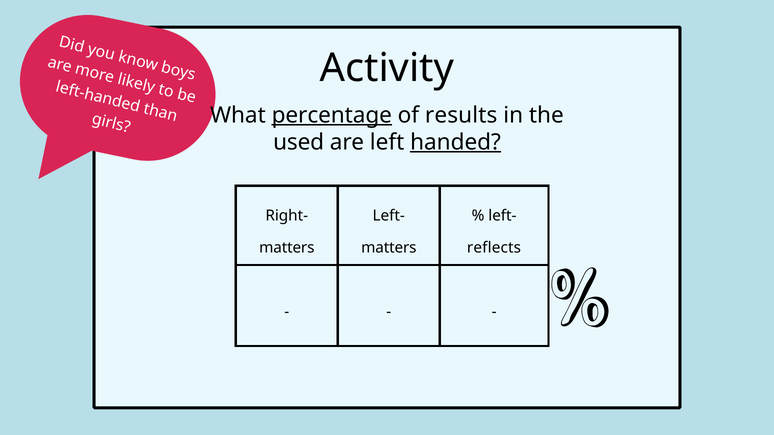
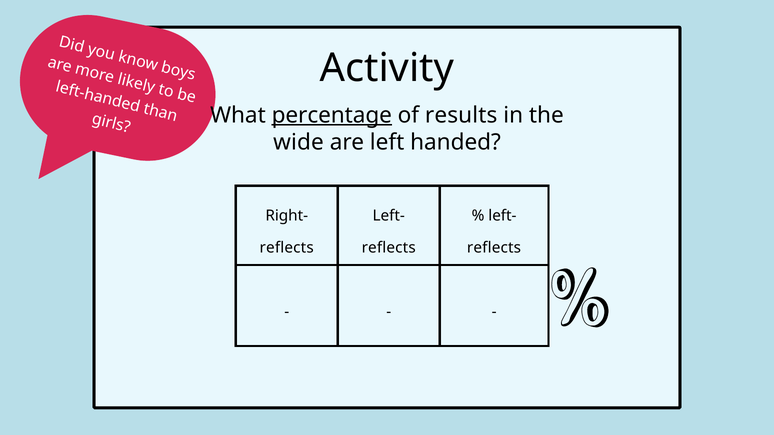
used: used -> wide (298, 142)
handed underline: present -> none (456, 142)
matters: matters -> reflects (287, 248)
matters: matters -> reflects (389, 248)
